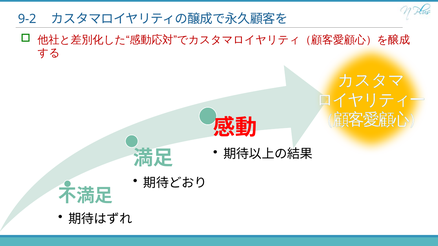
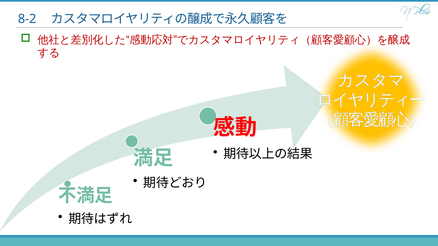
9-2: 9-2 -> 8-2 (27, 19)
